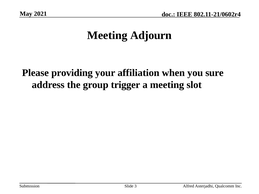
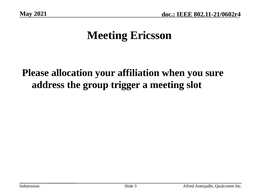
Adjourn: Adjourn -> Ericsson (151, 35)
providing: providing -> allocation (72, 73)
